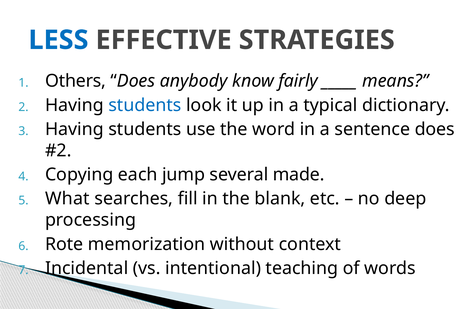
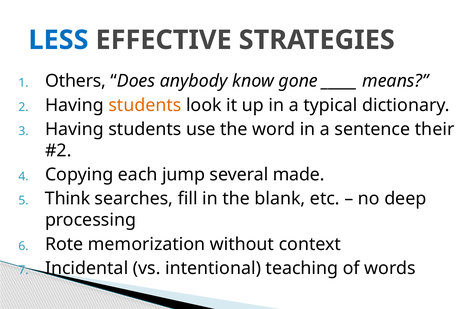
fairly: fairly -> gone (298, 81)
students colour: blue -> orange (145, 105)
sentence does: does -> their (435, 129)
What: What -> Think (68, 199)
